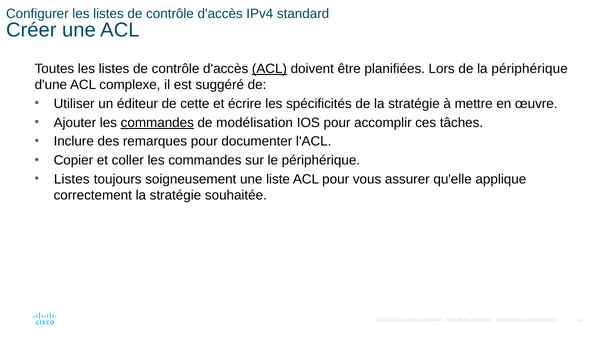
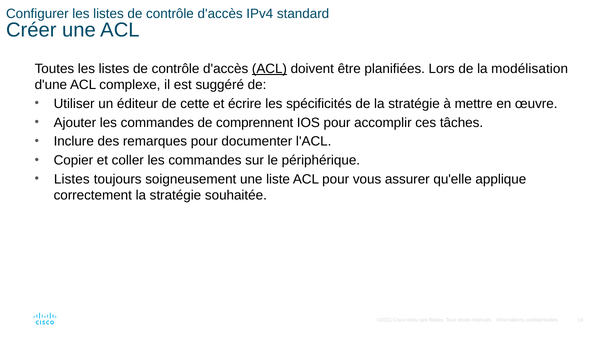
la périphérique: périphérique -> modélisation (530, 69)
commandes underline: present -> none (157, 123)
modélisation: modélisation -> comprennent (255, 123)
